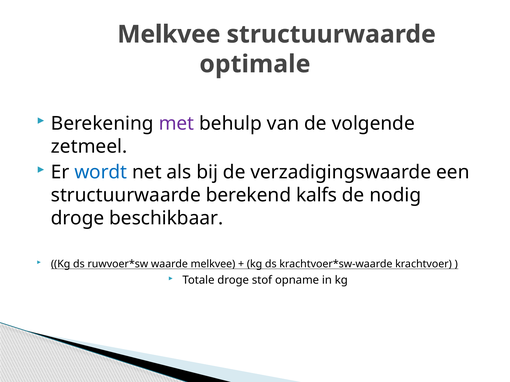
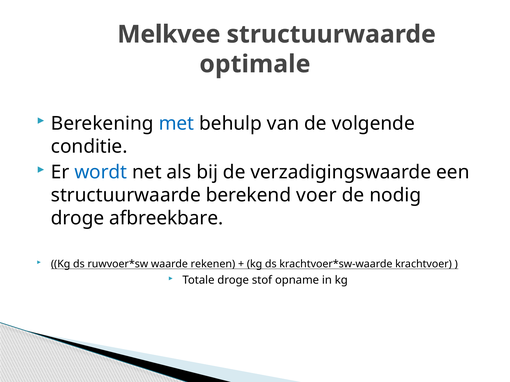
met colour: purple -> blue (176, 124)
zetmeel: zetmeel -> conditie (89, 147)
kalfs: kalfs -> voer (316, 195)
beschikbaar: beschikbaar -> afbreekbare (166, 218)
waarde melkvee: melkvee -> rekenen (213, 264)
